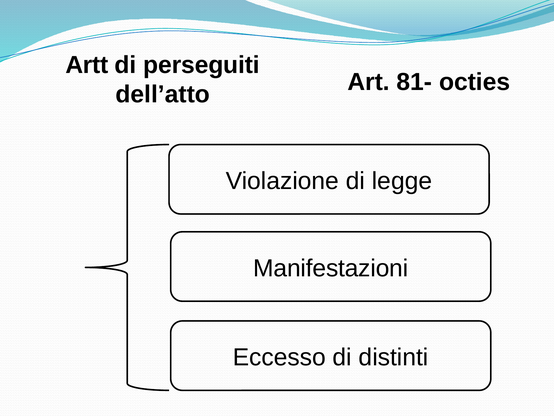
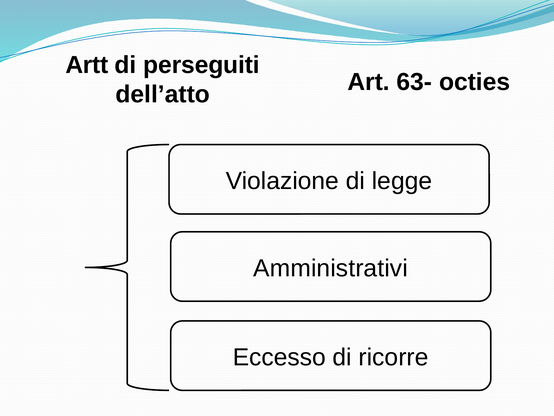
81-: 81- -> 63- (414, 82)
Manifestazioni: Manifestazioni -> Amministrativi (331, 268)
distinti: distinti -> ricorre (394, 357)
